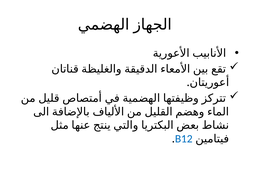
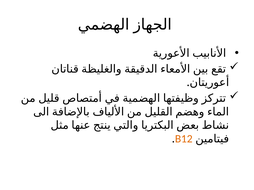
B12 colour: blue -> orange (184, 139)
